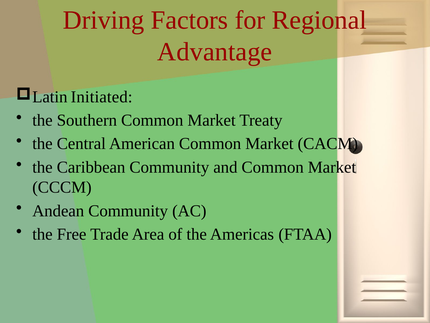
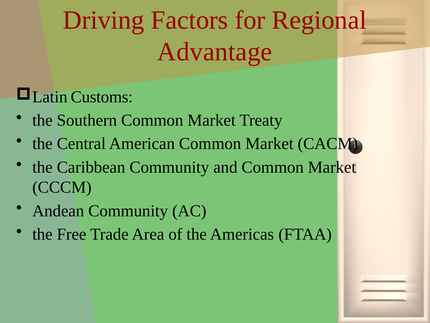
Initiated: Initiated -> Customs (102, 97)
